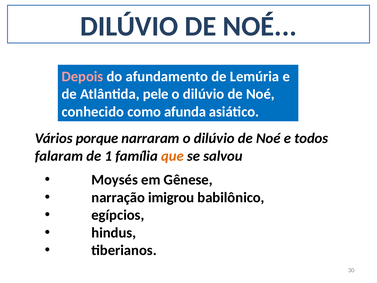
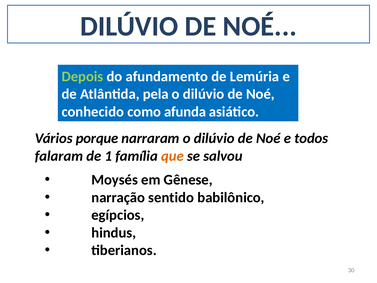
Depois colour: pink -> light green (82, 76)
pele: pele -> pela (156, 94)
imigrou: imigrou -> sentido (171, 197)
